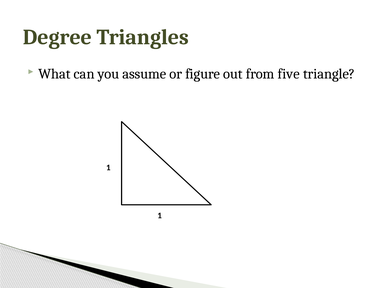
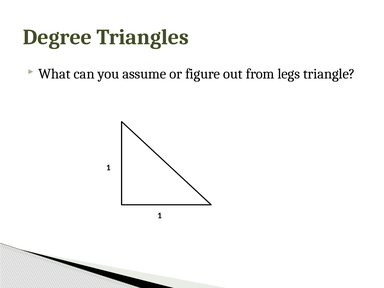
five: five -> legs (289, 74)
